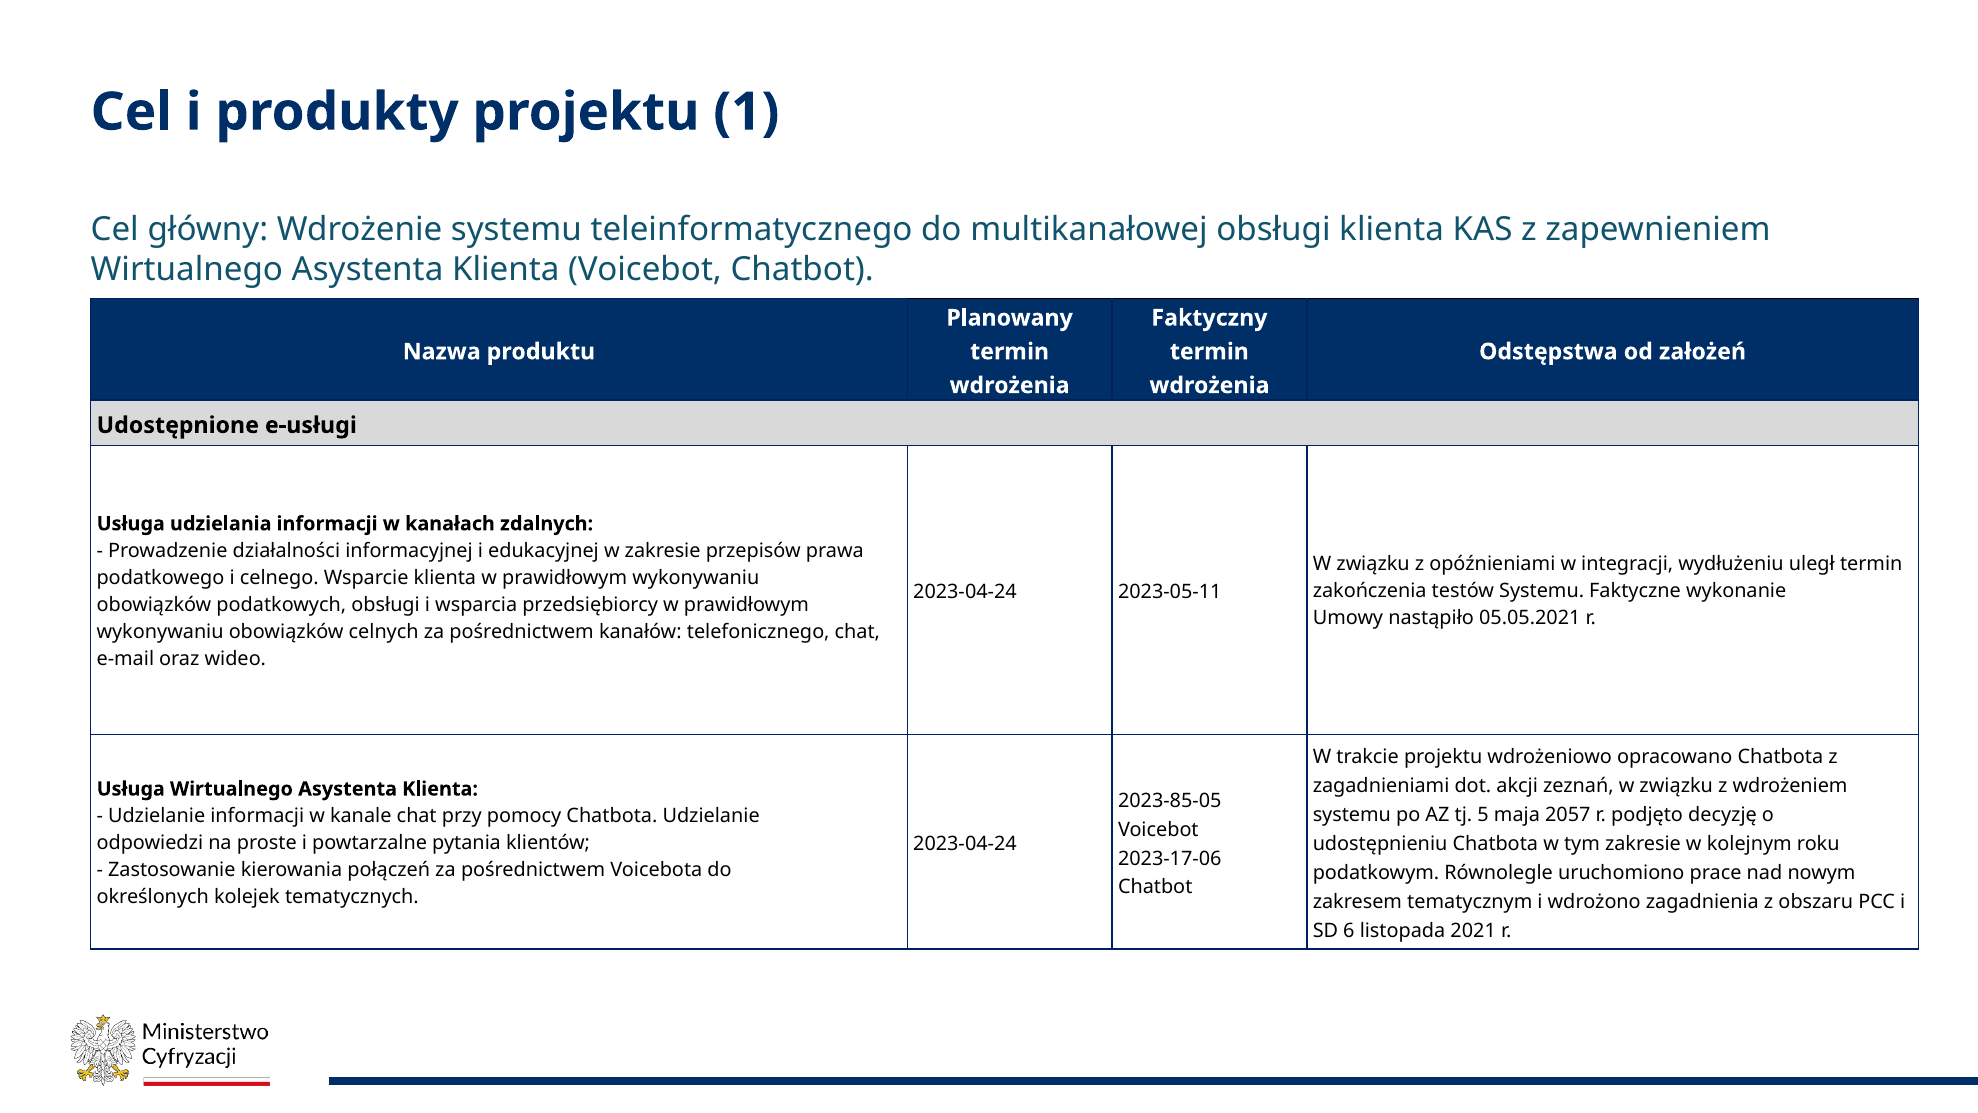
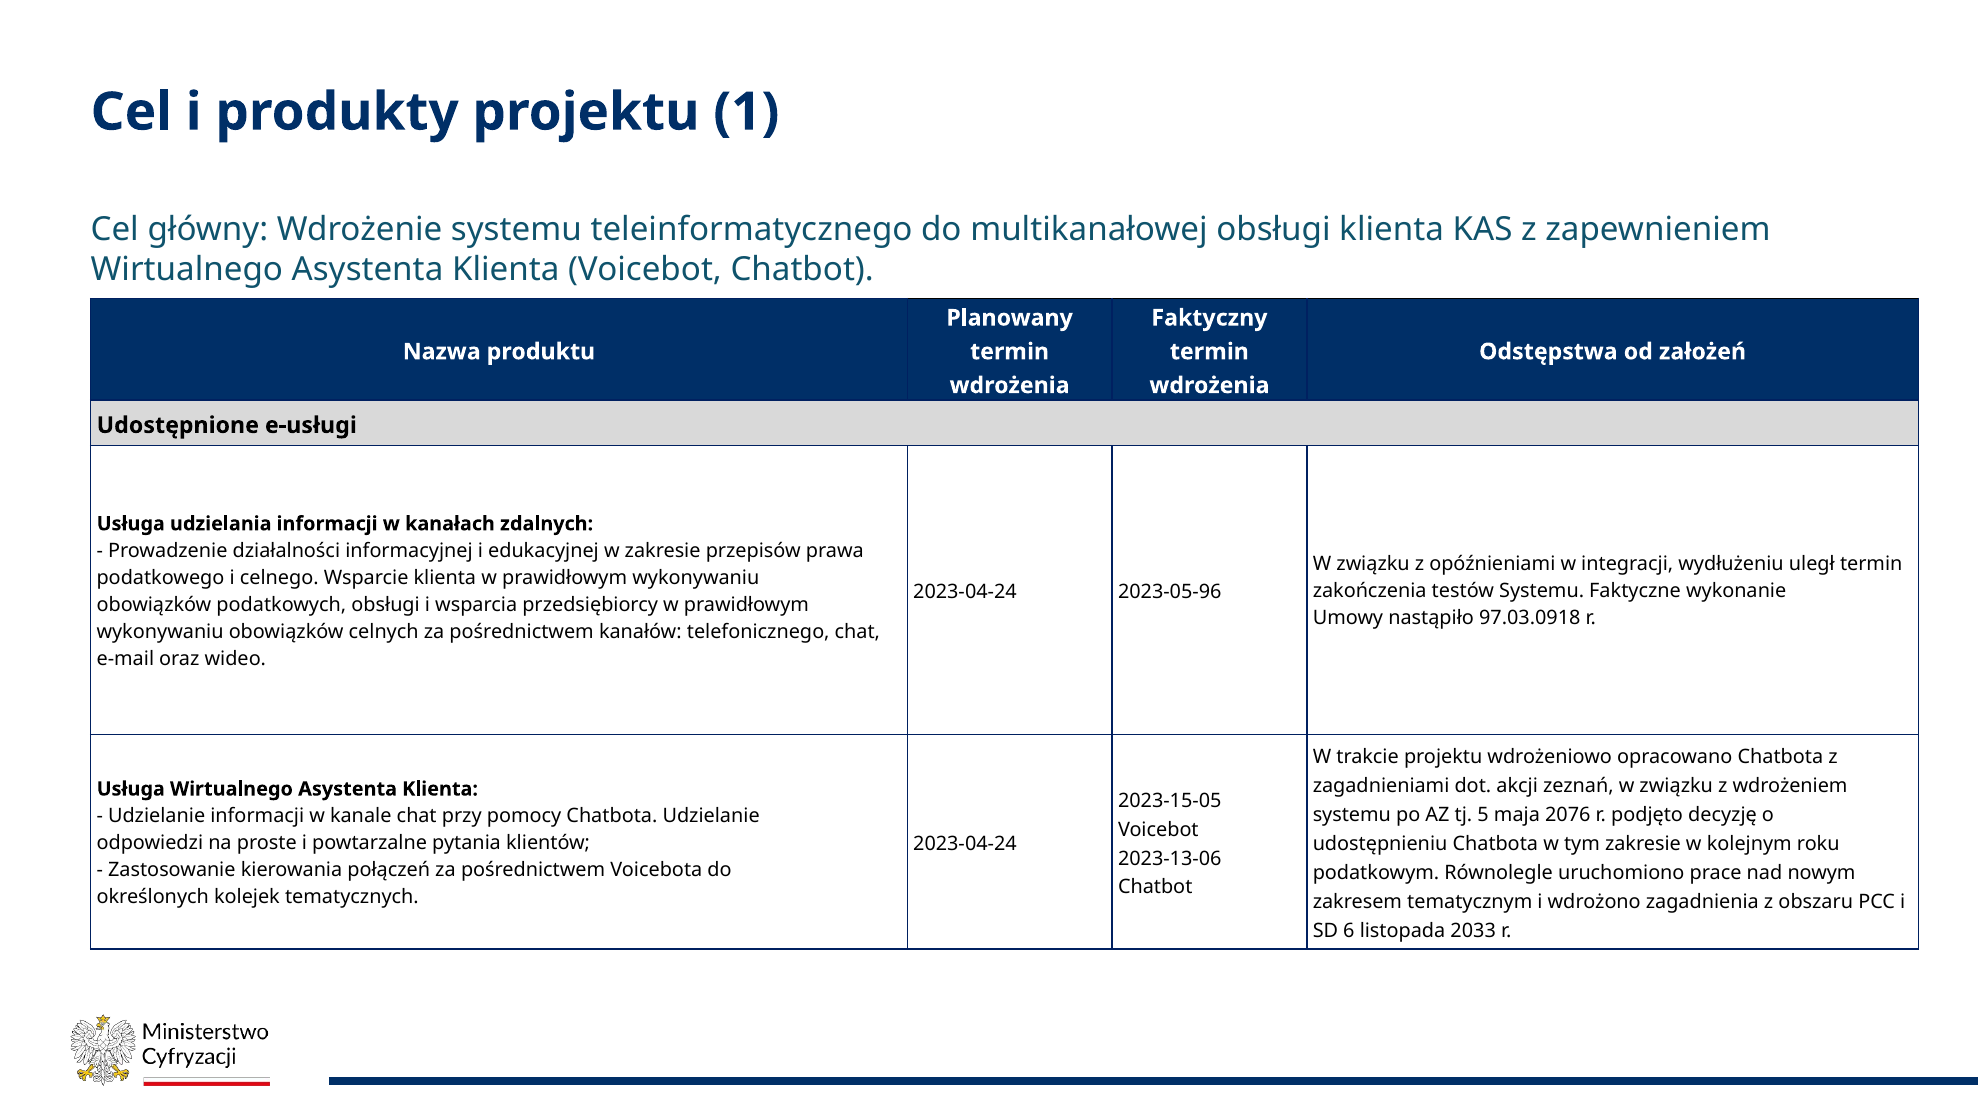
2023-05-11: 2023-05-11 -> 2023-05-96 (1170, 592)
05.05.2021: 05.05.2021 -> 97.03.0918 (1530, 618)
2023-85-05: 2023-85-05 -> 2023-15-05 (1170, 800)
2057: 2057 -> 2076 (1568, 815)
2023-17-06: 2023-17-06 -> 2023-13-06 (1170, 858)
2021: 2021 -> 2033 (1473, 930)
